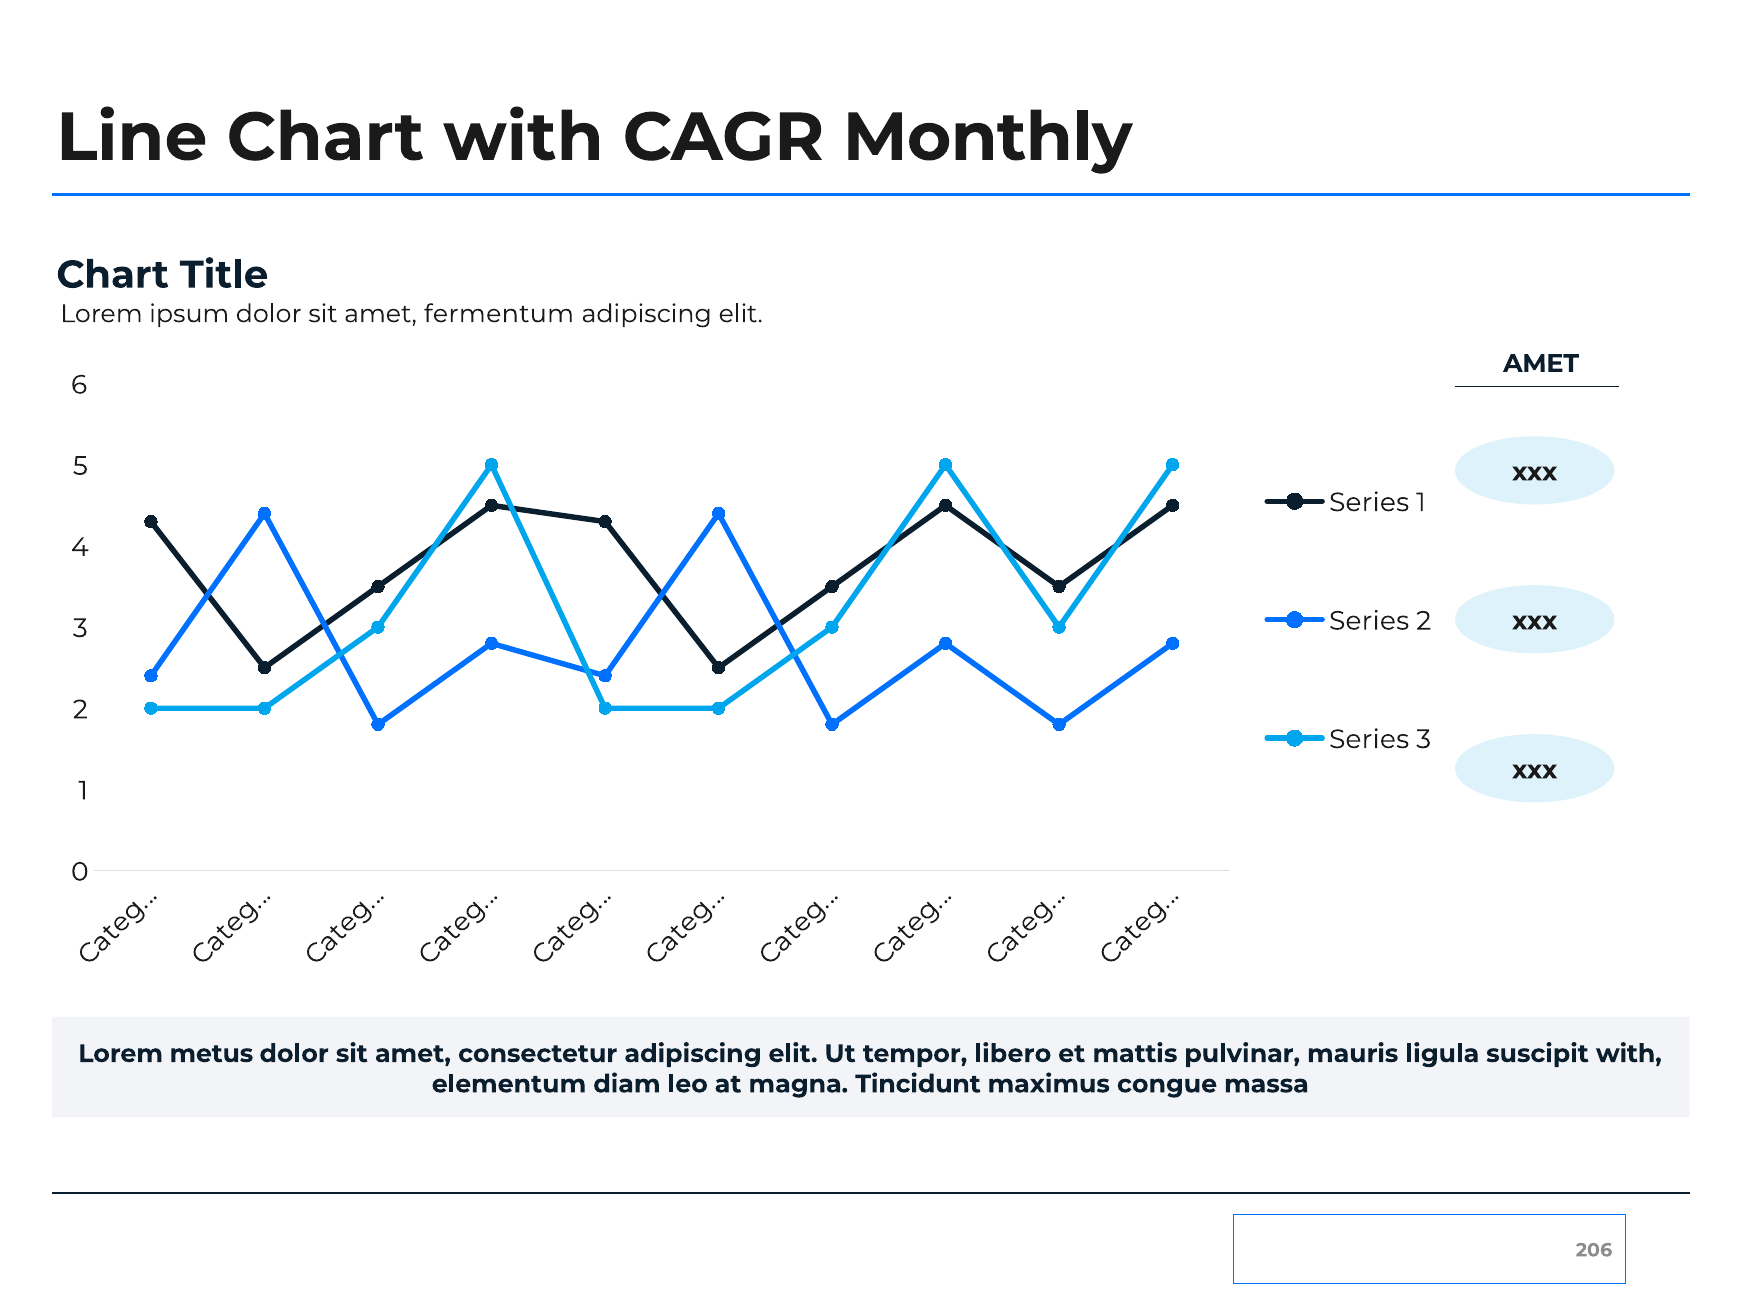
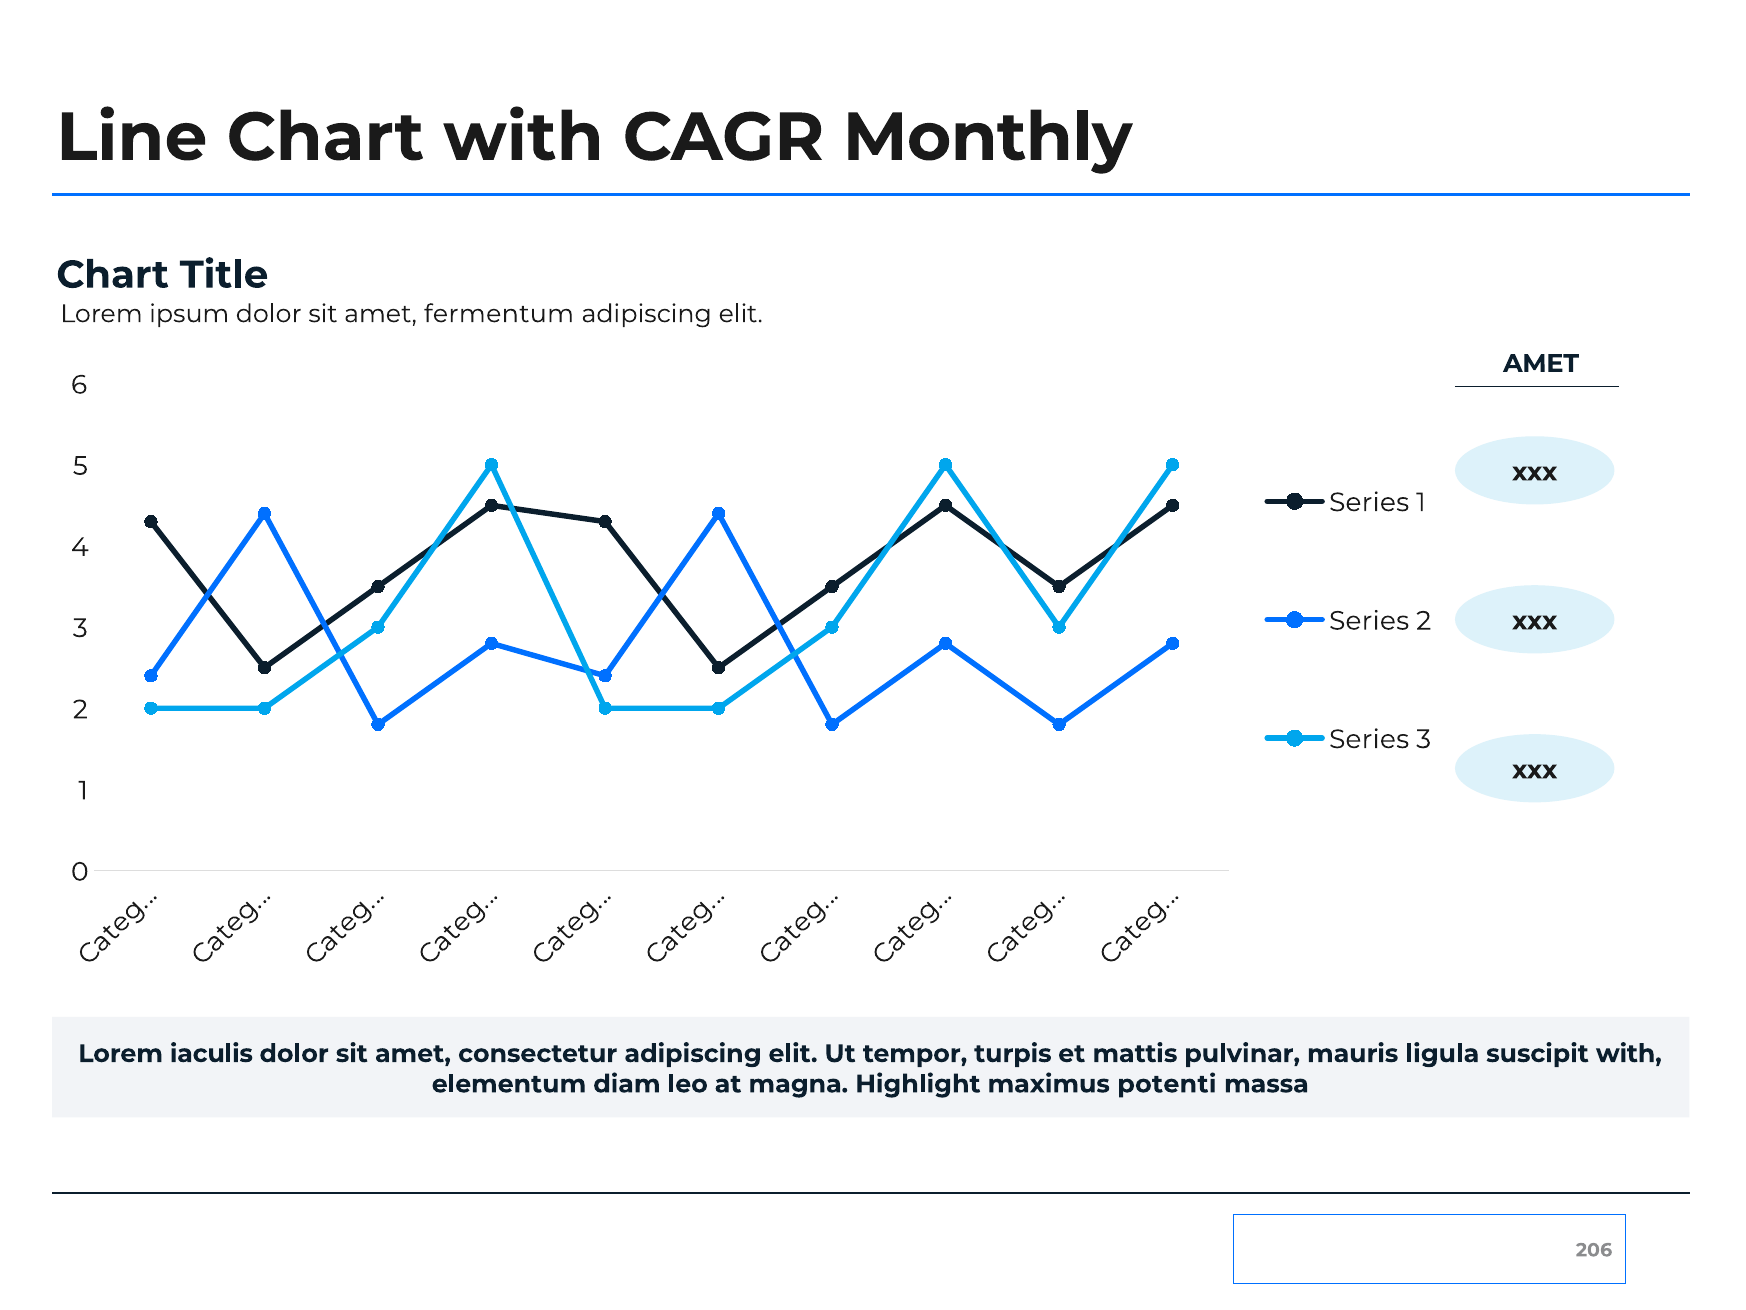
metus: metus -> iaculis (211, 1053)
libero: libero -> turpis (1013, 1053)
Tincidunt: Tincidunt -> Highlight (918, 1084)
congue: congue -> potenti (1167, 1084)
